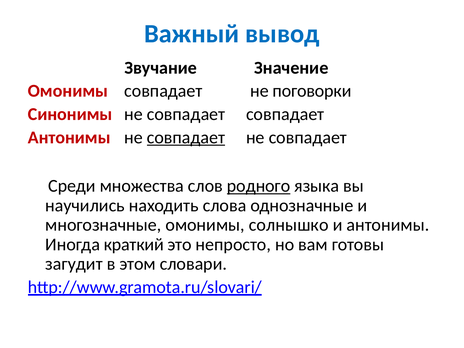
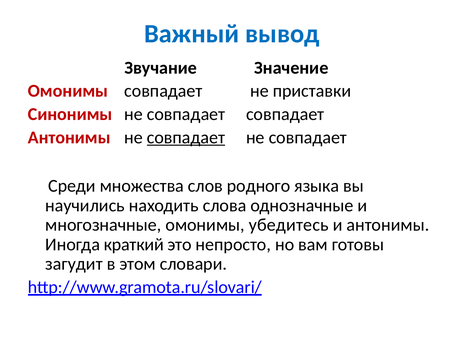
поговорки: поговорки -> приставки (312, 91)
родного underline: present -> none (259, 186)
солнышко: солнышко -> убедитесь (289, 225)
